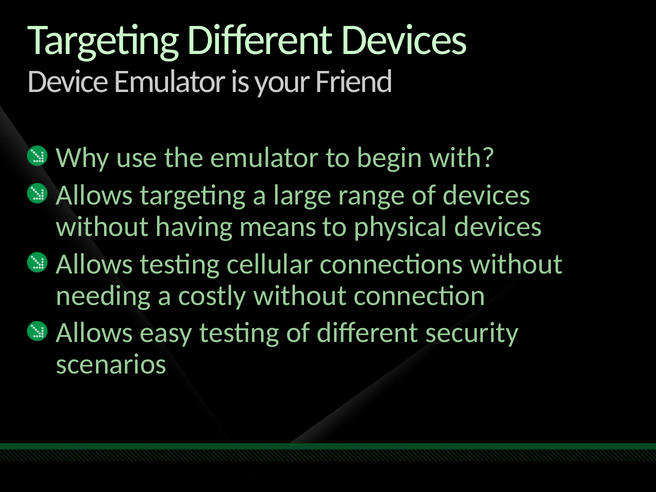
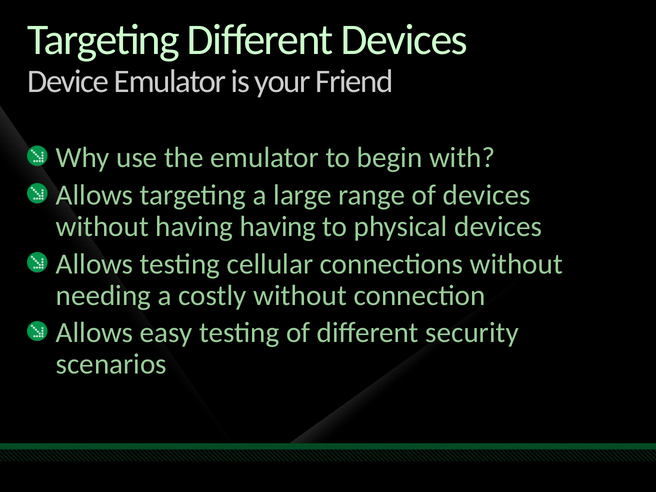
having means: means -> having (278, 227)
